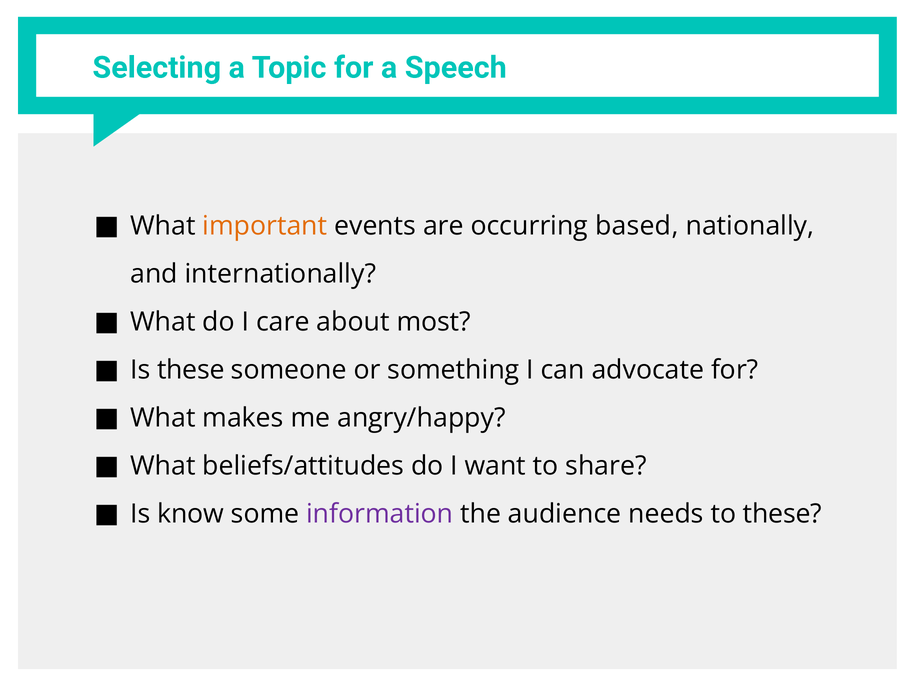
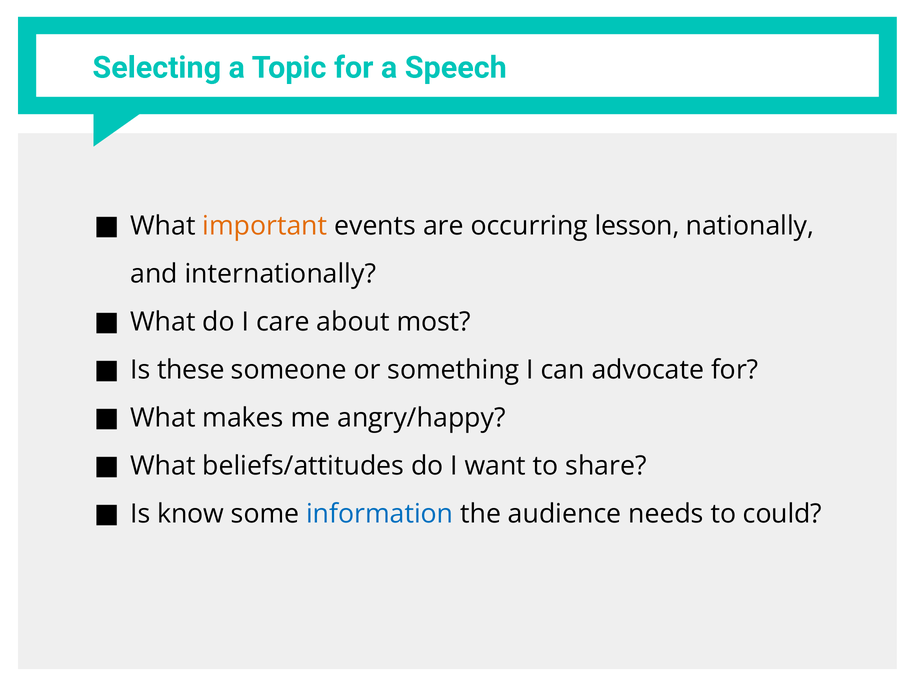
based: based -> lesson (637, 226)
information colour: purple -> blue (380, 514)
to these: these -> could (782, 514)
